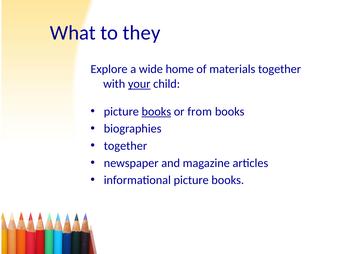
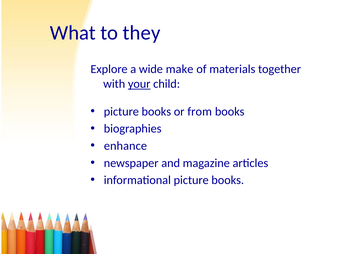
home: home -> make (180, 69)
books underline: present -> none (156, 111)
together: together -> enhance (125, 146)
